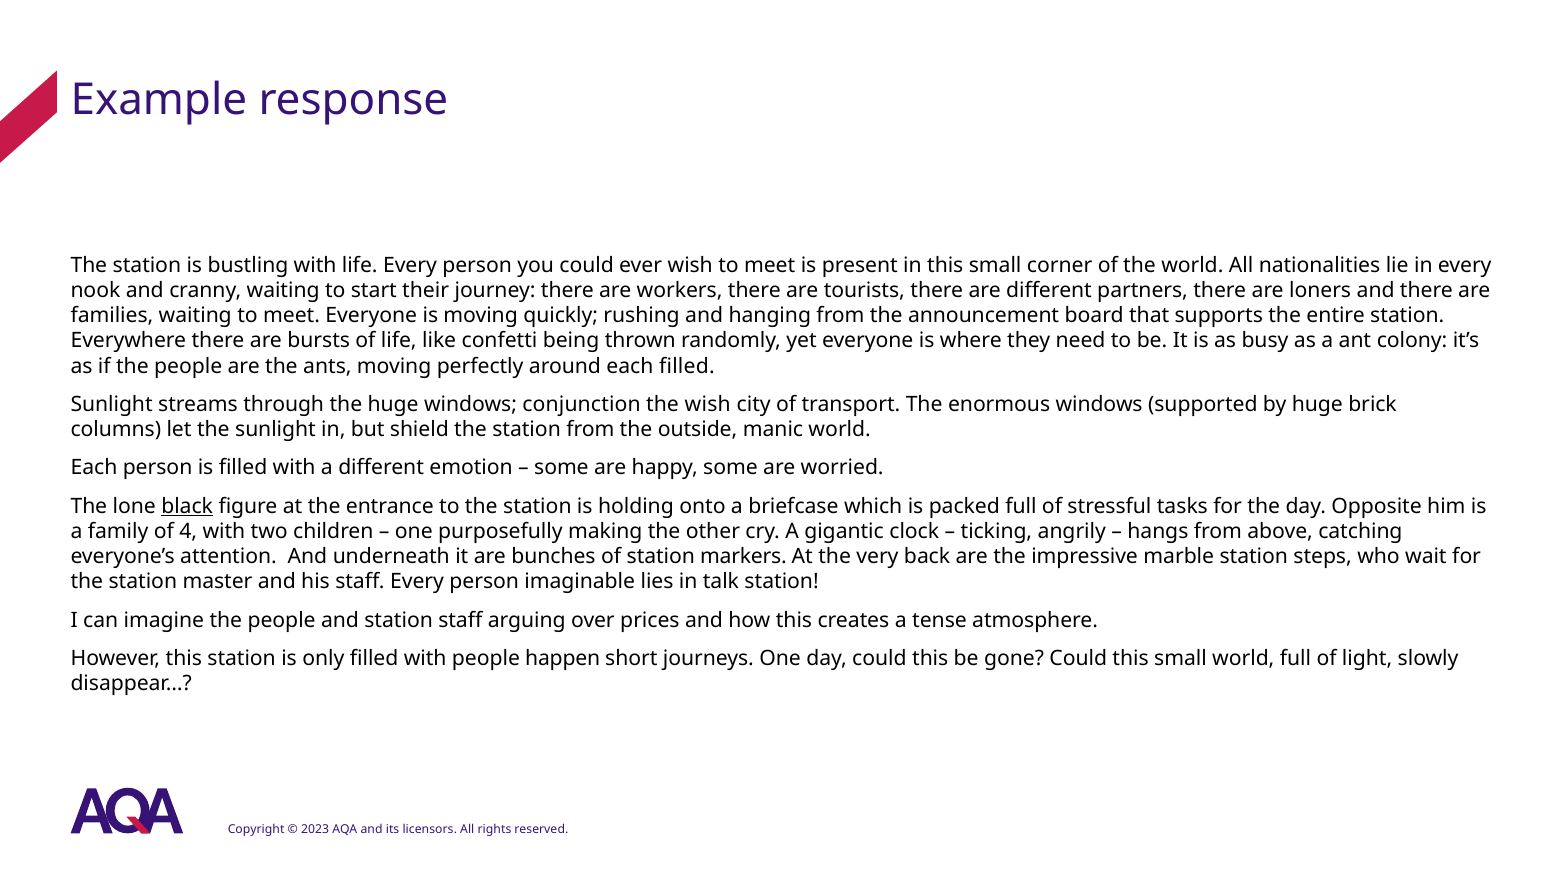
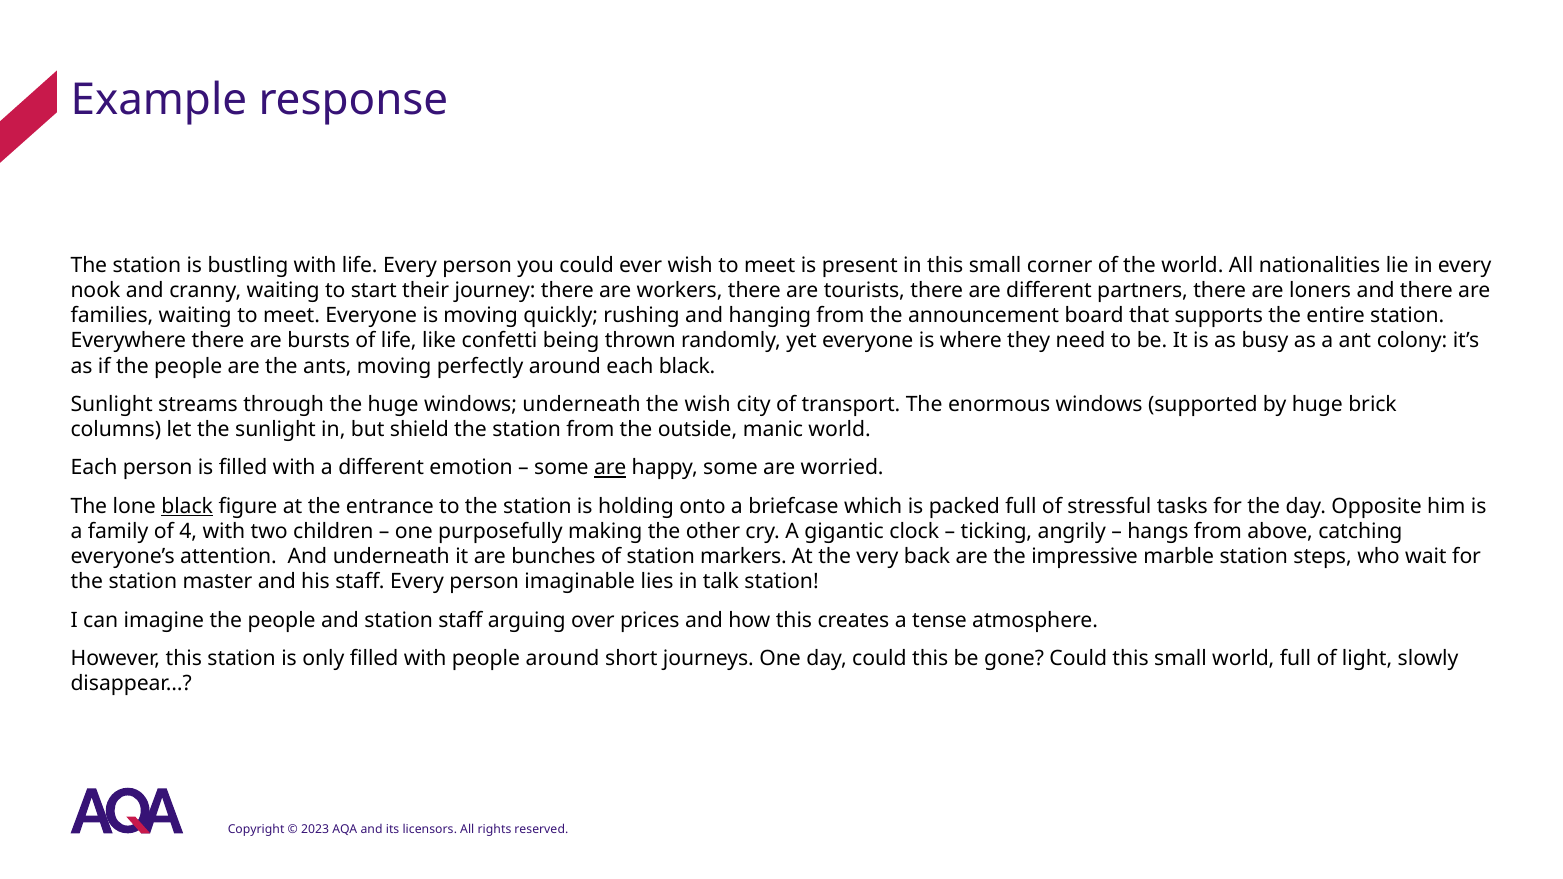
each filled: filled -> black (687, 366)
windows conjunction: conjunction -> underneath (582, 404)
are underline: none -> present (610, 468)
people happen: happen -> around (562, 659)
